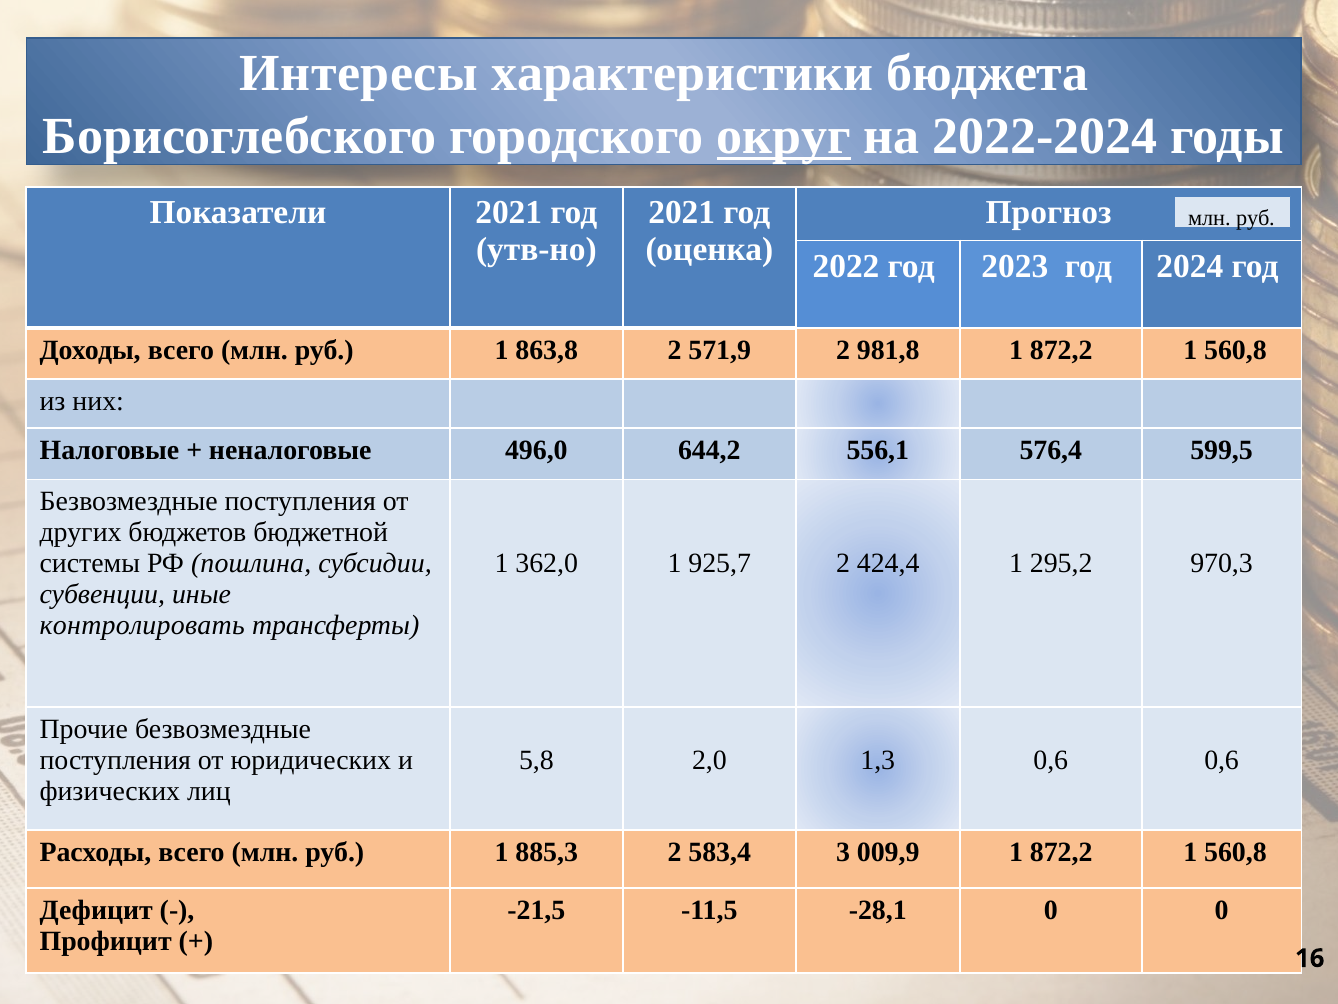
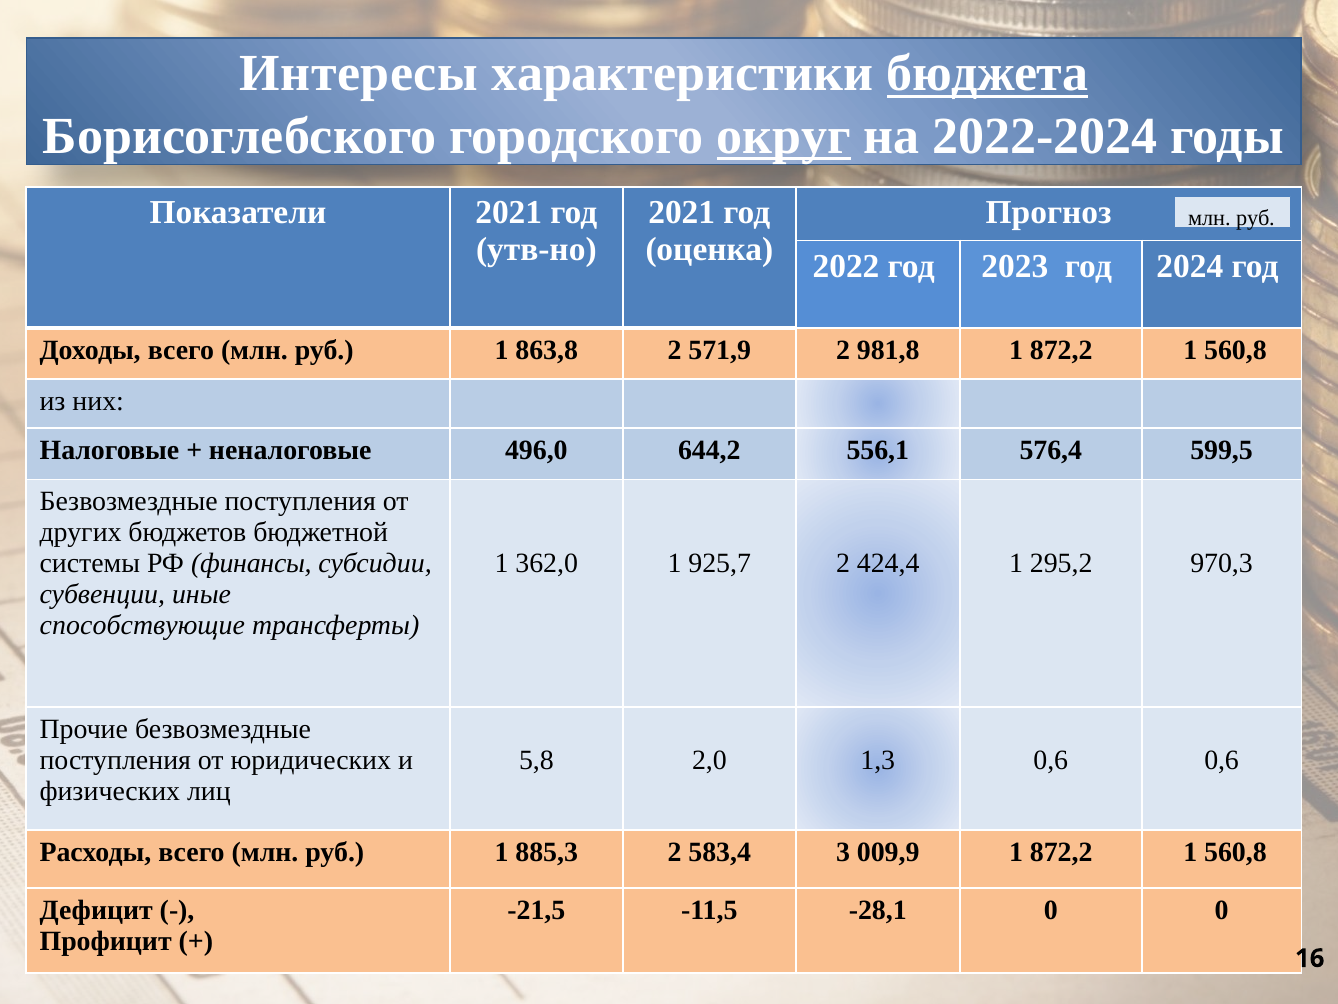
бюджета underline: none -> present (987, 74)
пошлина: пошлина -> финансы (251, 563)
контролировать: контролировать -> способствующие (142, 625)
